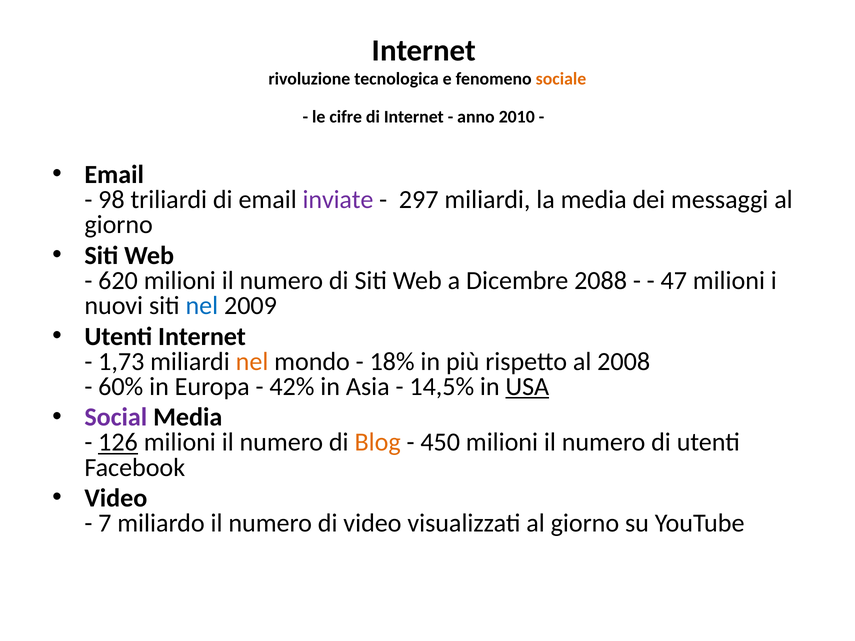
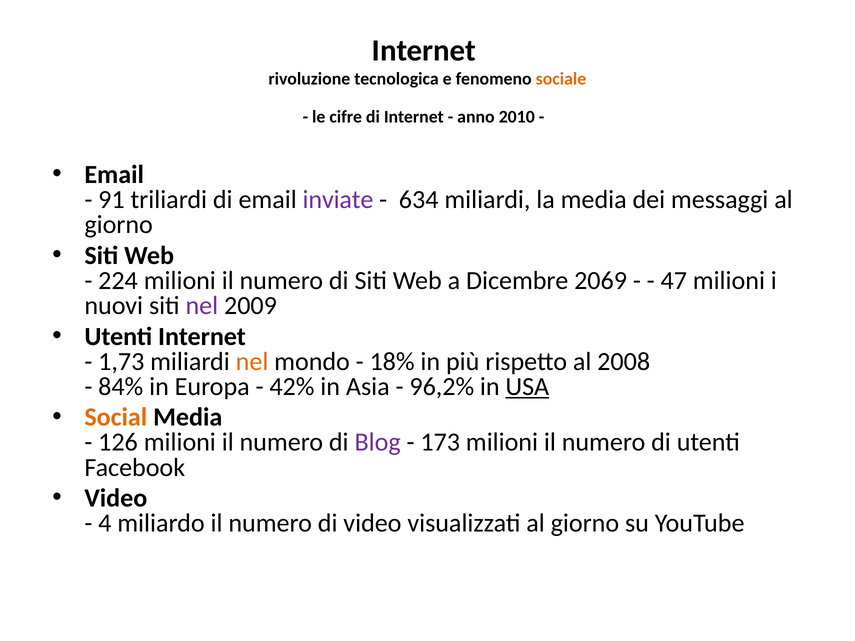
98: 98 -> 91 (111, 200)
297: 297 -> 634 (419, 200)
620: 620 -> 224 (118, 281)
2088: 2088 -> 2069 (601, 281)
nel colour: blue -> purple (202, 306)
60%: 60% -> 84% (121, 387)
14,5%: 14,5% -> 96,2% (442, 387)
Social colour: purple -> orange (116, 417)
126 underline: present -> none (118, 443)
Blog colour: orange -> purple (378, 443)
450: 450 -> 173 (440, 443)
7: 7 -> 4 (105, 523)
